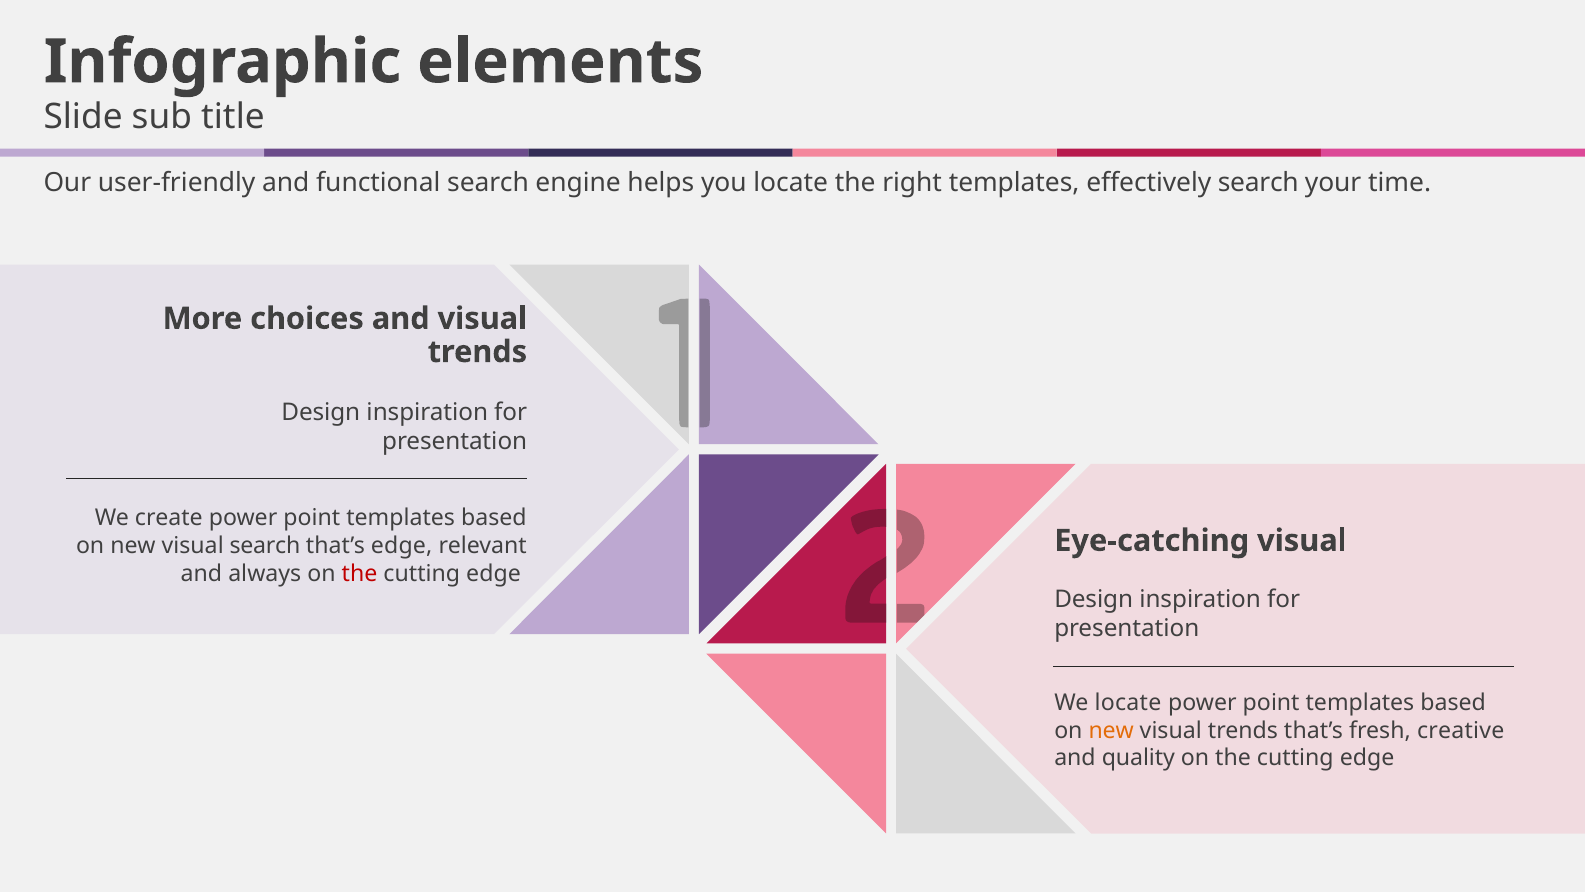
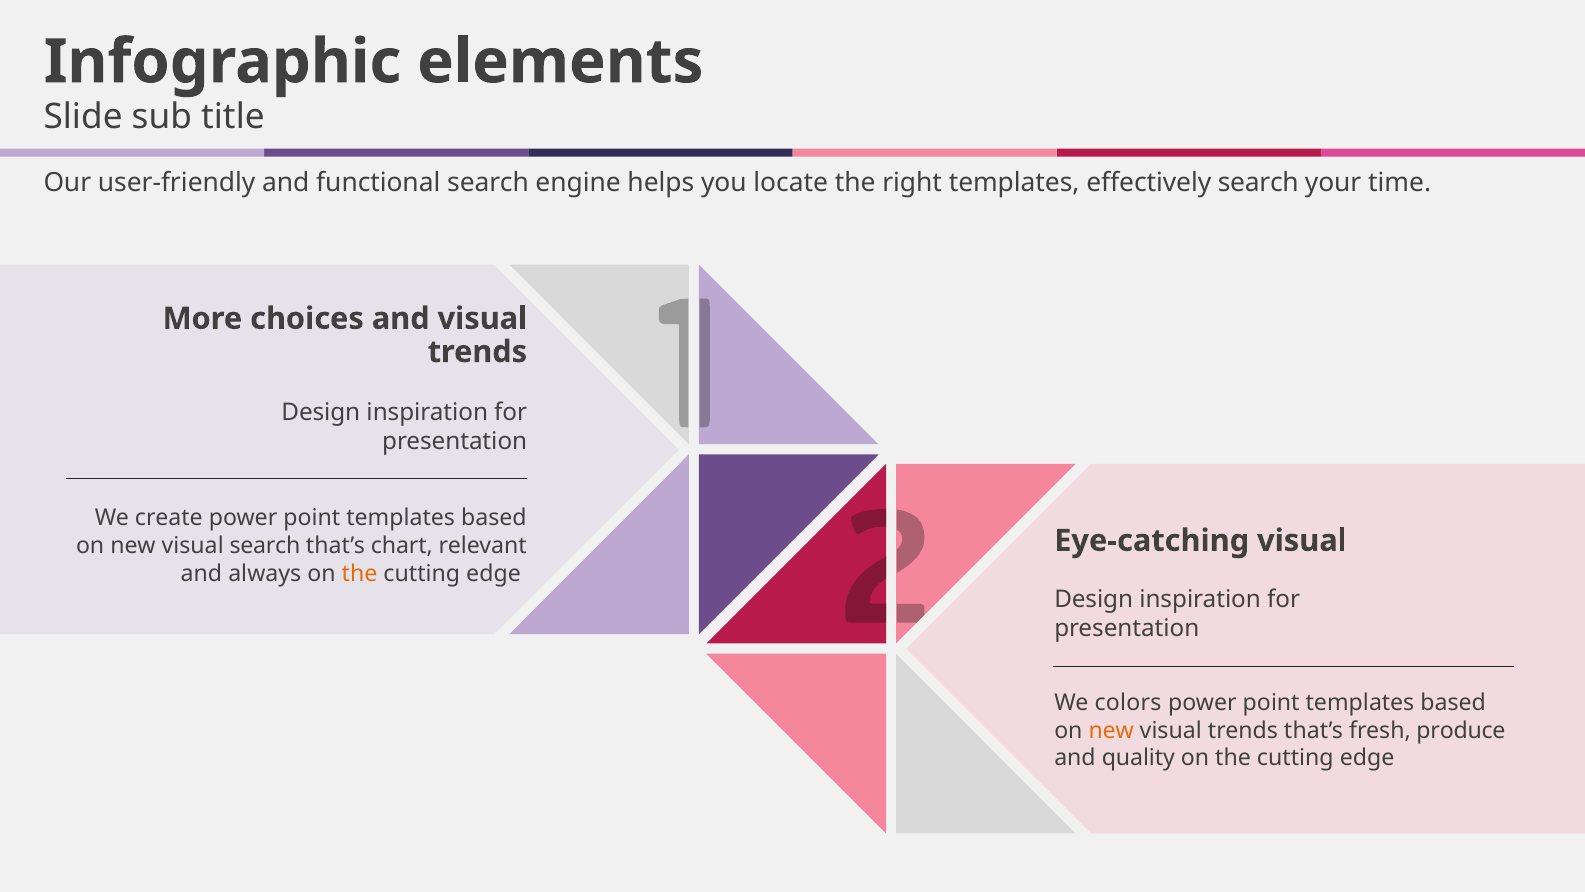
that’s edge: edge -> chart (402, 546)
the colour: red -> orange (360, 573)
locate: locate -> colors (1128, 702)
creative: creative -> produce (1461, 730)
